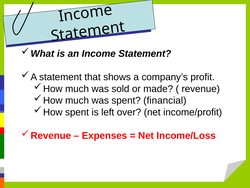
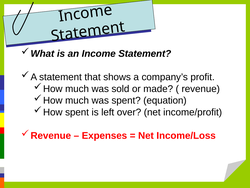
financial: financial -> equation (165, 100)
